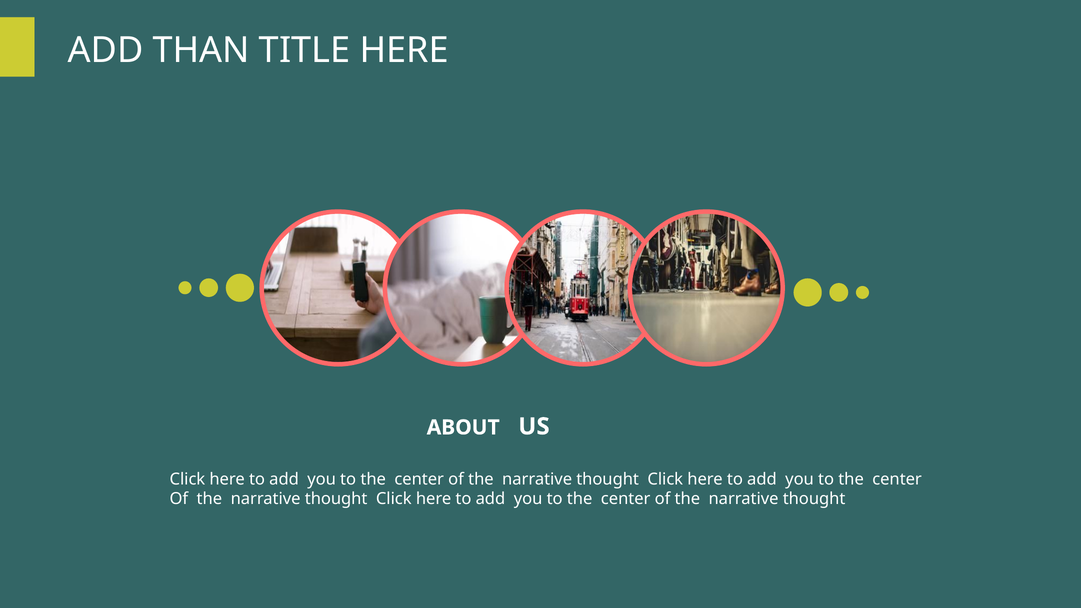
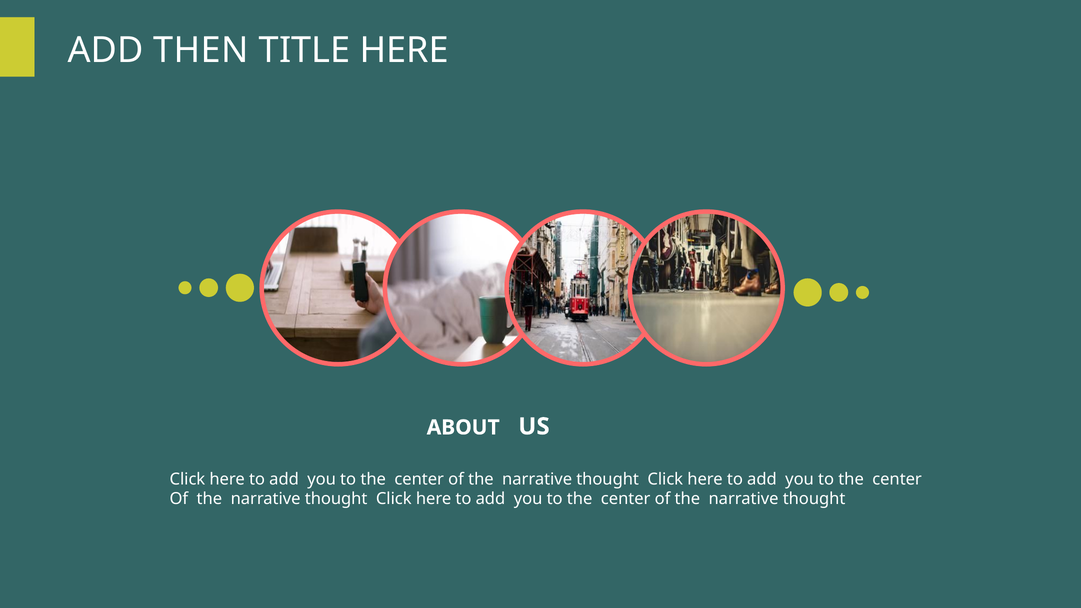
THAN: THAN -> THEN (201, 50)
